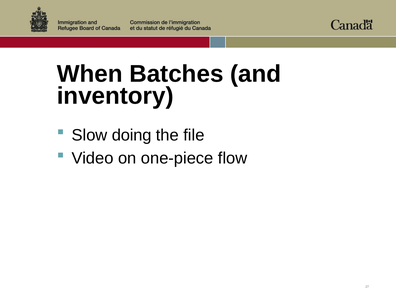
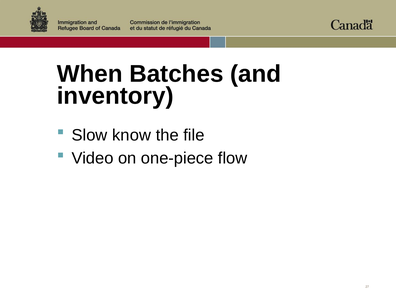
doing: doing -> know (132, 135)
